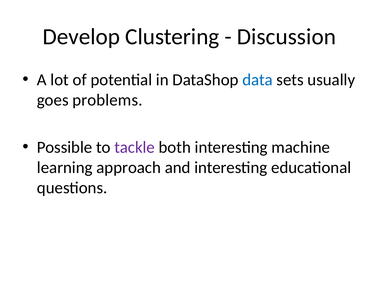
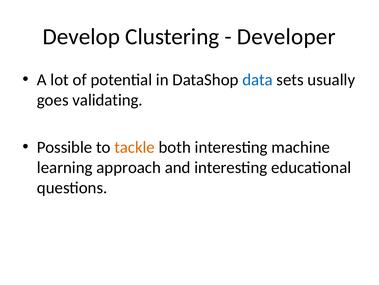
Discussion: Discussion -> Developer (286, 37)
problems: problems -> validating (108, 100)
tackle colour: purple -> orange (135, 147)
